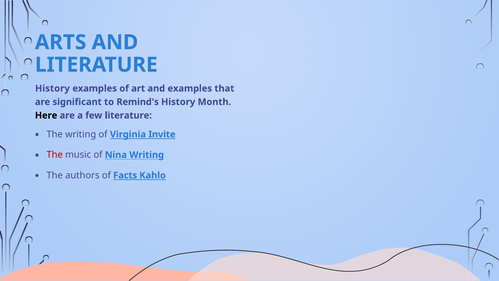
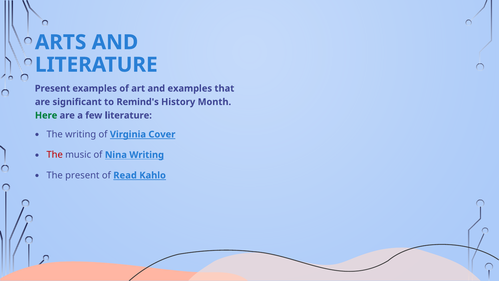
History: History -> Present (53, 88)
Here colour: black -> green (46, 115)
Invite: Invite -> Cover (162, 134)
The authors: authors -> present (82, 175)
Facts: Facts -> Read (125, 175)
